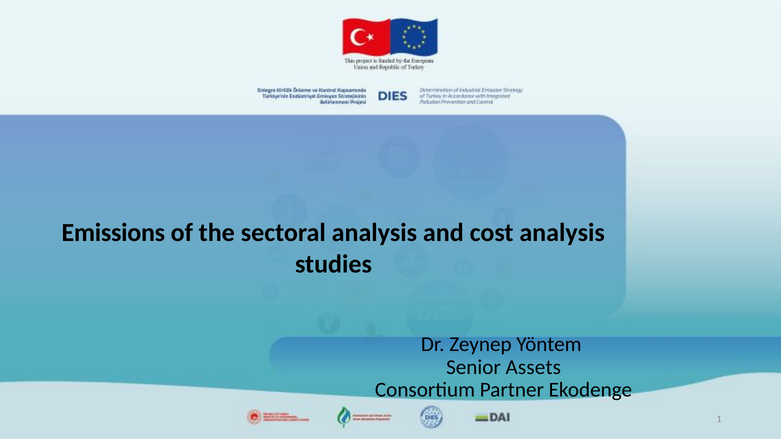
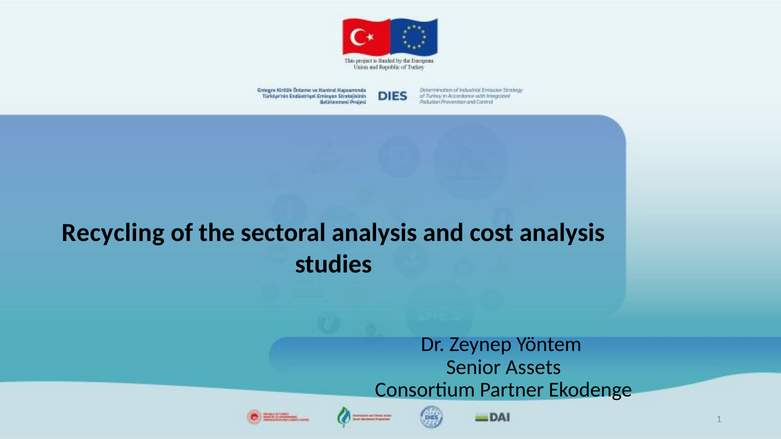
Emissions: Emissions -> Recycling (113, 233)
